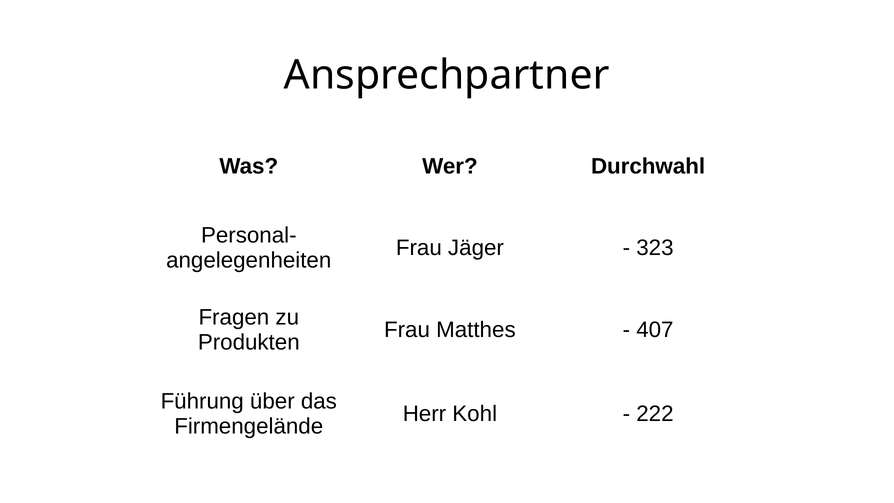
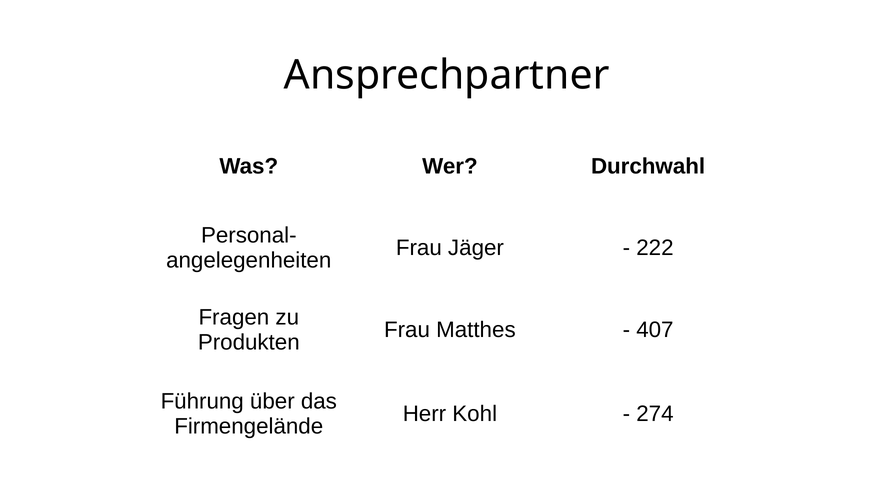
323: 323 -> 222 (655, 248)
222: 222 -> 274 (655, 414)
